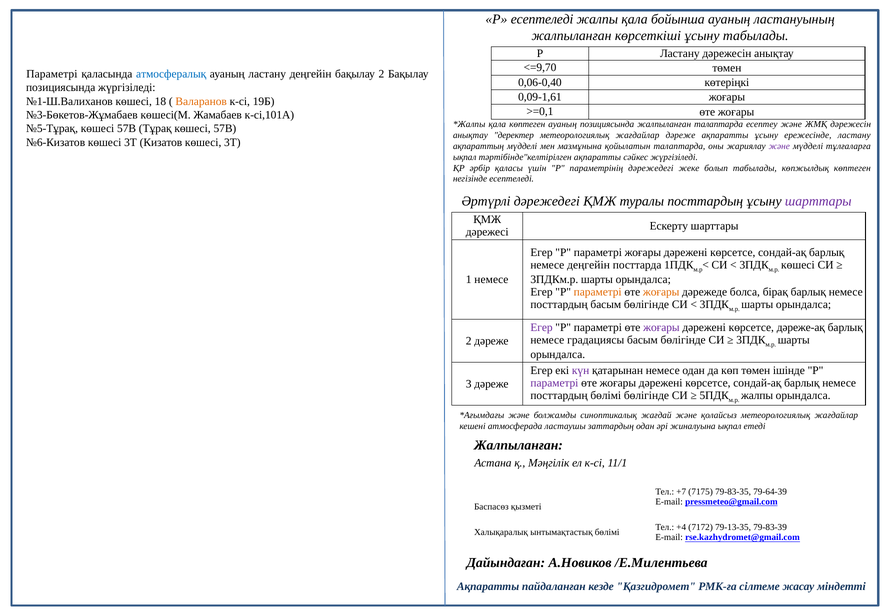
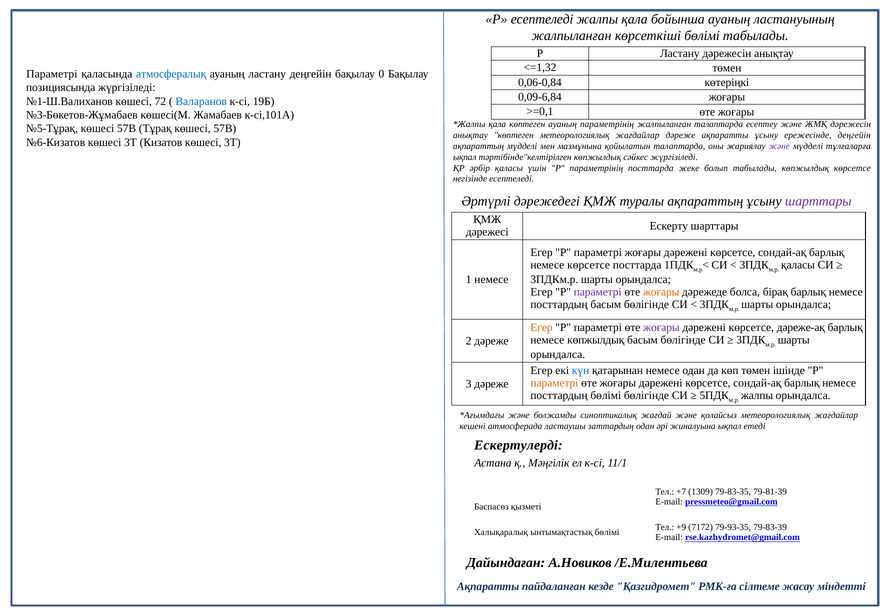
көрсеткіші ұсыну: ұсыну -> бөлімі (702, 36)
<=9,70: <=9,70 -> <=1,32 (540, 68)
бақылау 2: 2 -> 0 (381, 74)
0,06-0,40: 0,06-0,40 -> 0,06-0,84 (540, 82)
0,09-1,61: 0,09-1,61 -> 0,09-6,84 (540, 97)
18: 18 -> 72 (160, 101)
Валаранов colour: orange -> blue (201, 101)
ауаның позициясында: позициясында -> параметрінің (607, 124)
анықтау деректер: деректер -> көптеген (514, 135)
ережесінде ластану: ластану -> деңгейін (854, 135)
тәртібінде"келтірілген ақпаратты: ақпаратты -> көпжылдық (597, 157)
параметрінің дәрежедегі: дәрежедегі -> посттарда (651, 168)
көпжылдық көптеген: көптеген -> көрсетсе (852, 168)
туралы посттардың: посттардың -> ақпараттың (705, 201)
немесе деңгейін: деңгейін -> көрсетсе (589, 265)
көшесі: көшесі -> қаласы (798, 265)
параметрі colour: orange -> purple (598, 292)
Егер colour: purple -> orange (542, 327)
немесе градациясы: градациясы -> көпжылдық (596, 340)
күн colour: purple -> blue (581, 370)
параметрі colour: purple -> orange (554, 383)
Жалпыланған: Жалпыланған -> Ескертулерді (518, 445)
7175: 7175 -> 1309 (701, 492)
79-64-39: 79-64-39 -> 79-81-39 (770, 492)
+4: +4 -> +9 (681, 527)
79-13-35: 79-13-35 -> 79-93-35 (733, 527)
